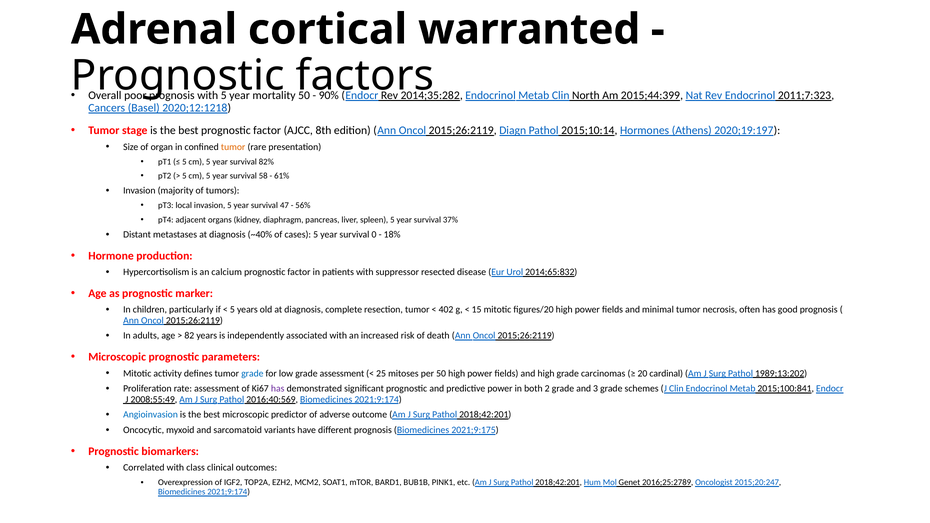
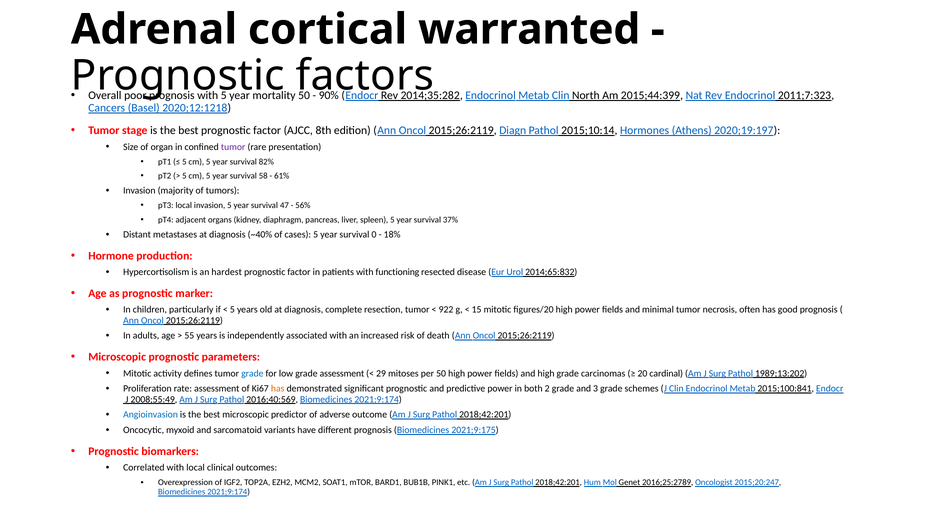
tumor colour: orange -> purple (233, 147)
calcium: calcium -> hardest (227, 272)
suppressor: suppressor -> functioning (397, 272)
402: 402 -> 922 (446, 310)
82: 82 -> 55 (189, 336)
25: 25 -> 29 (381, 373)
has colour: purple -> orange (278, 389)
with class: class -> local (196, 468)
